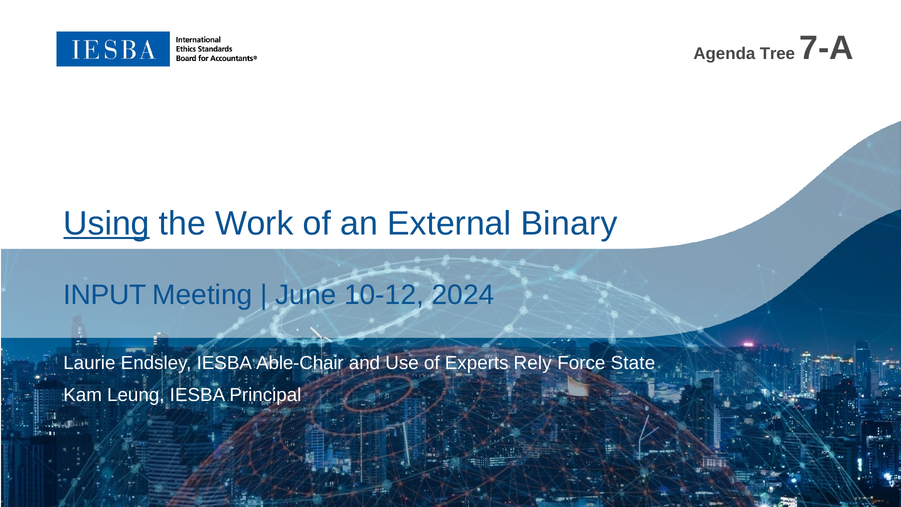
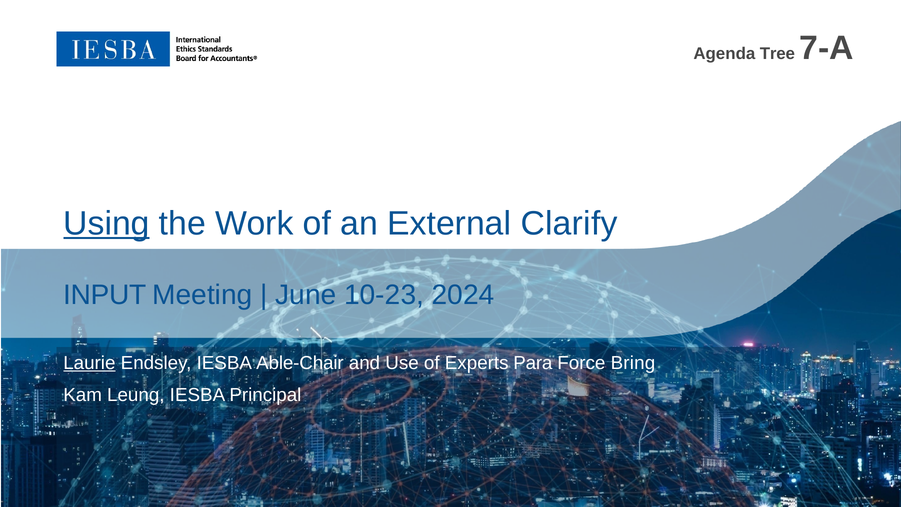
Binary: Binary -> Clarify (569, 223)
10-12: 10-12 -> 10-23 (384, 295)
Laurie underline: none -> present (89, 363)
Rely: Rely -> Para (533, 363)
State: State -> Bring (633, 363)
